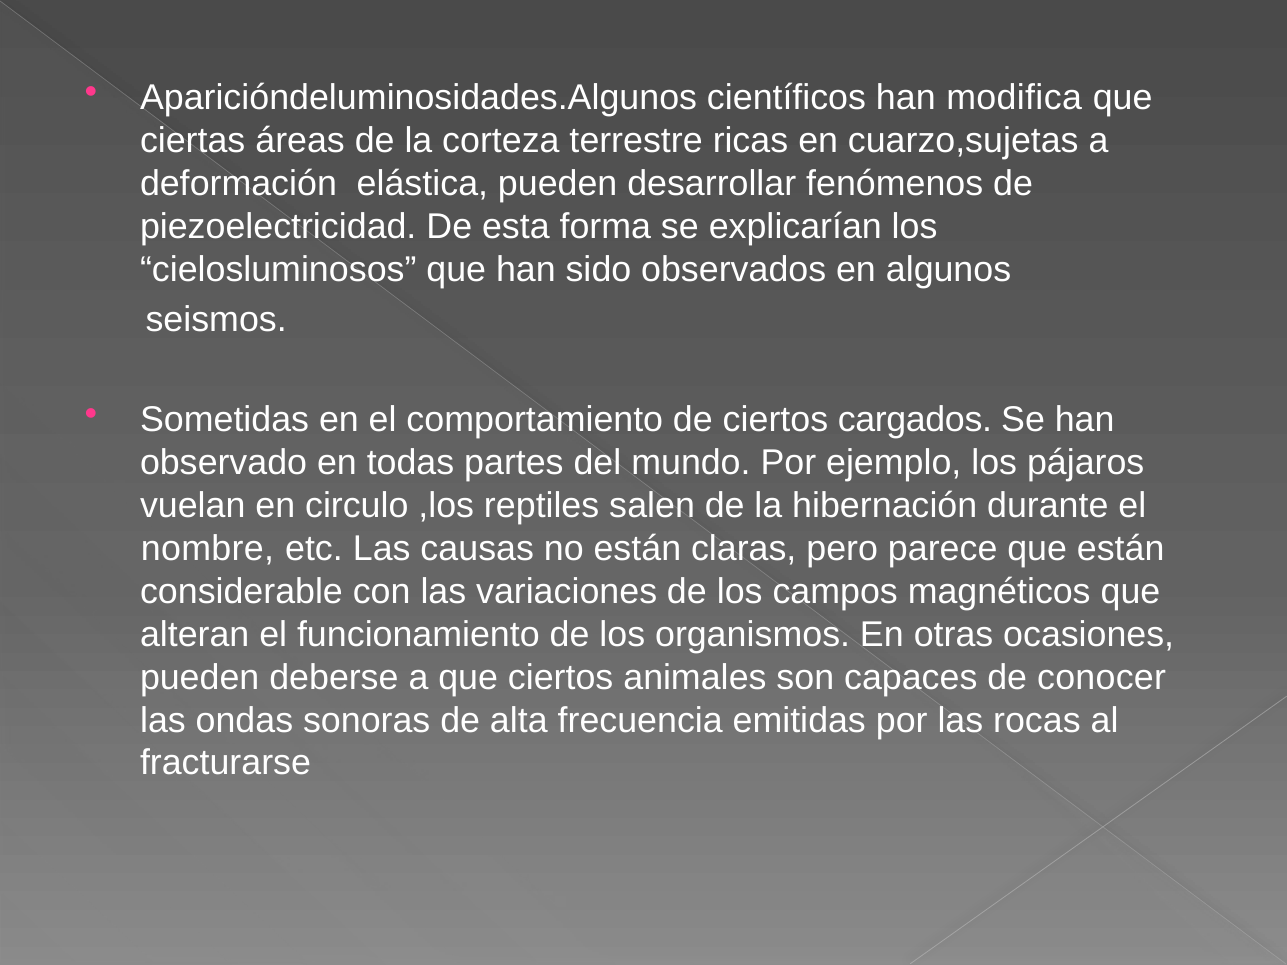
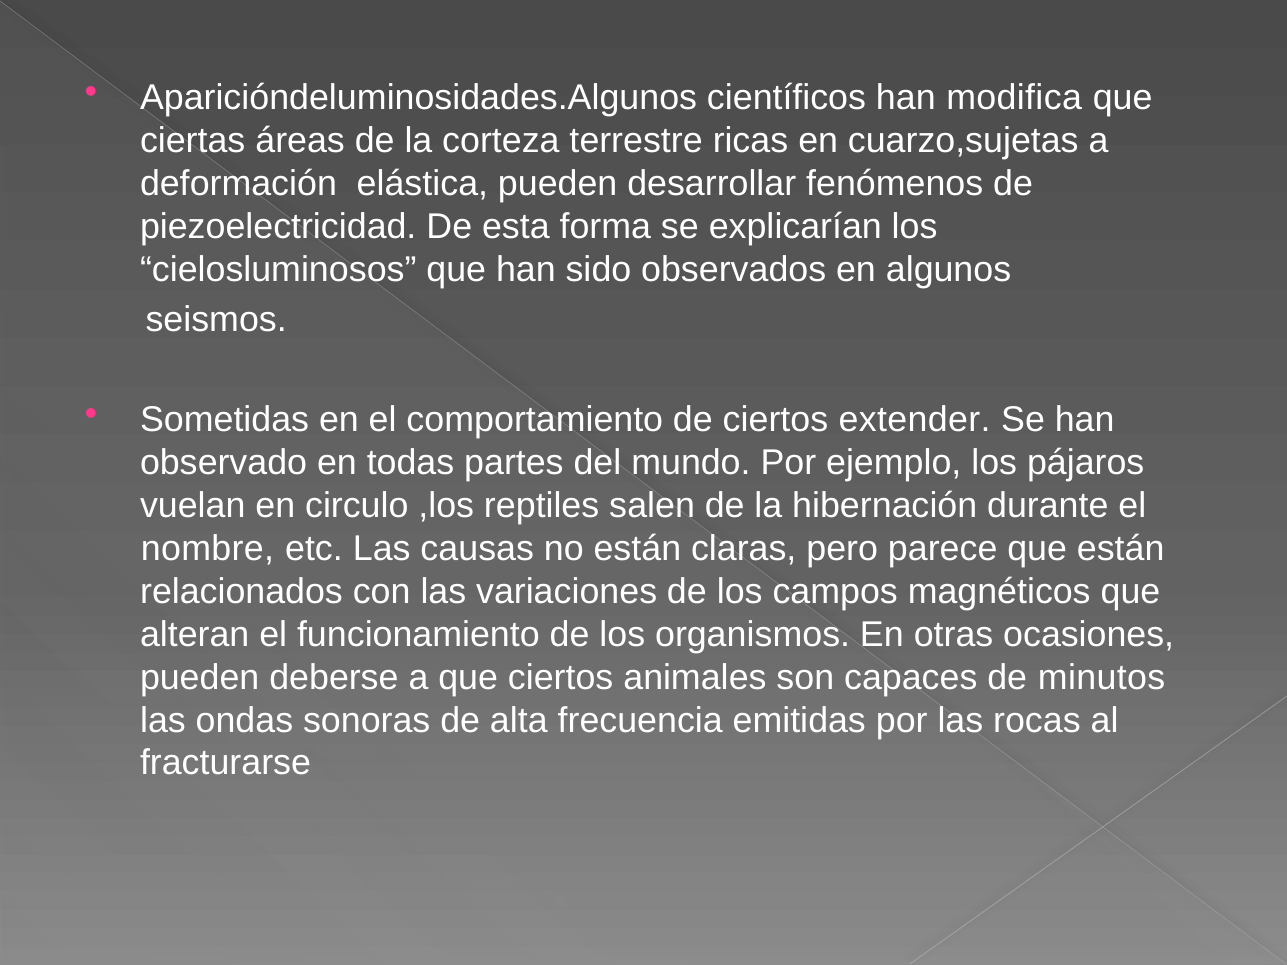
cargados: cargados -> extender (915, 420)
considerable: considerable -> relacionados (241, 592)
conocer: conocer -> minutos (1102, 677)
